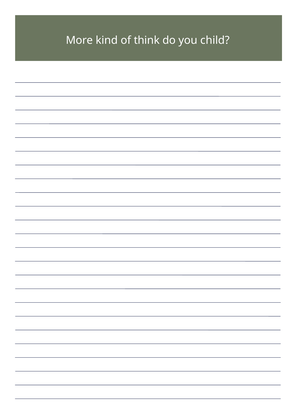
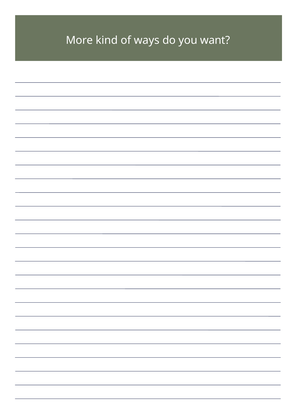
think: think -> ways (147, 40)
child: child -> want (215, 40)
